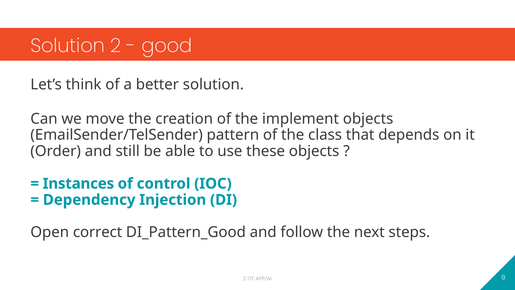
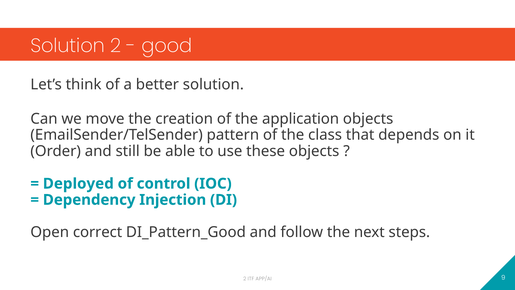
implement: implement -> application (301, 119)
Instances: Instances -> Deployed (78, 183)
